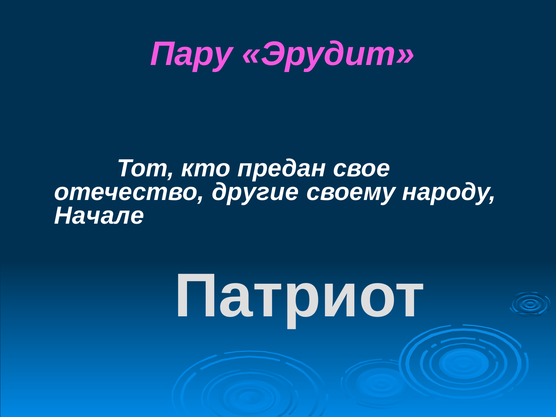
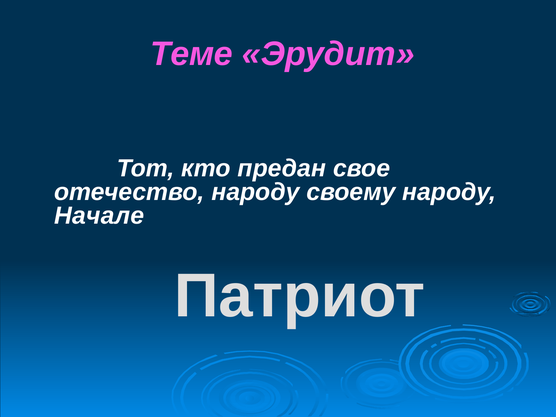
Пару: Пару -> Теме (192, 54)
отечество другие: другие -> народу (255, 192)
